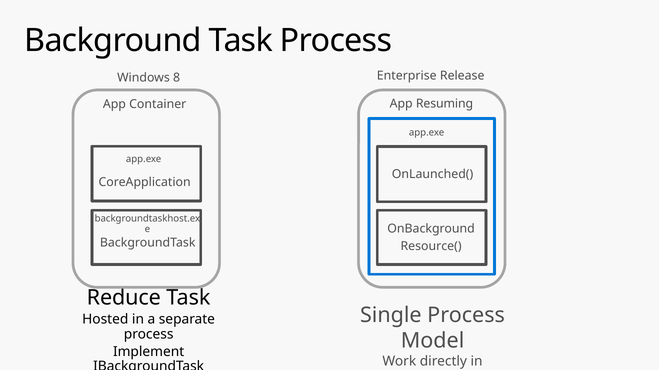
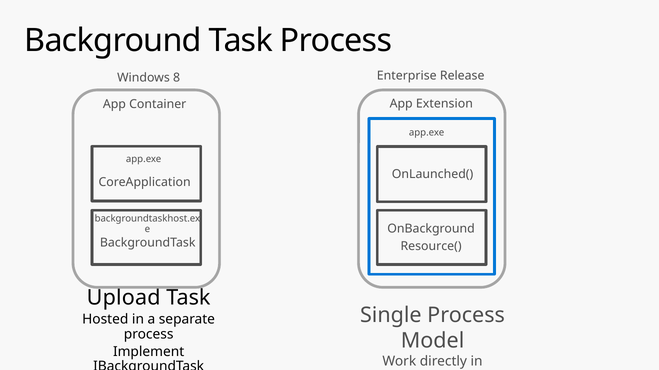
Resuming: Resuming -> Extension (444, 104)
Reduce: Reduce -> Upload (124, 298)
